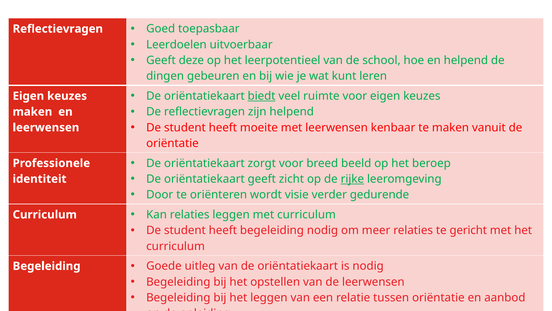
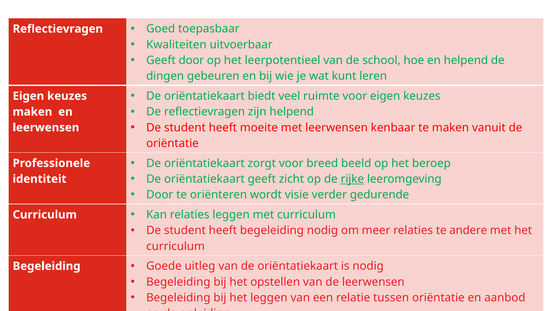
Leerdoelen: Leerdoelen -> Kwaliteiten (176, 45)
Geeft deze: deze -> door (191, 60)
biedt underline: present -> none (262, 96)
gericht: gericht -> andere (468, 230)
